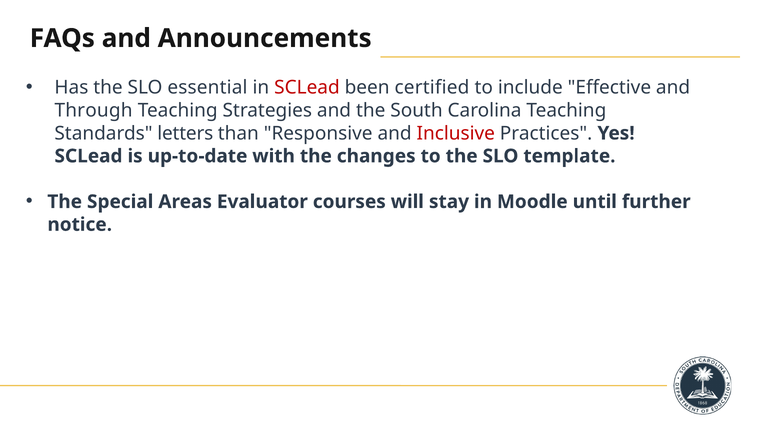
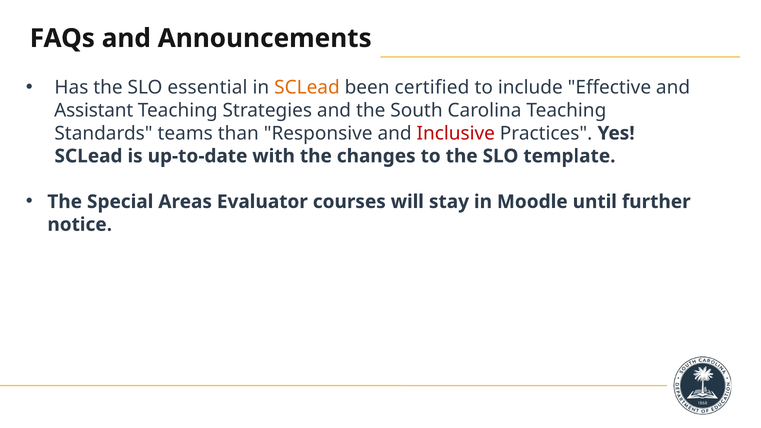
SCLead colour: red -> orange (307, 88)
Through: Through -> Assistant (94, 110)
letters: letters -> teams (185, 133)
